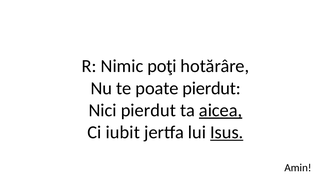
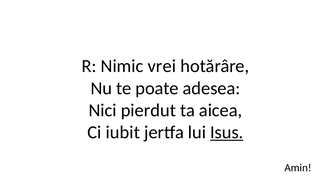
poţi: poţi -> vrei (162, 66)
poate pierdut: pierdut -> adesea (211, 88)
aicea underline: present -> none (221, 110)
